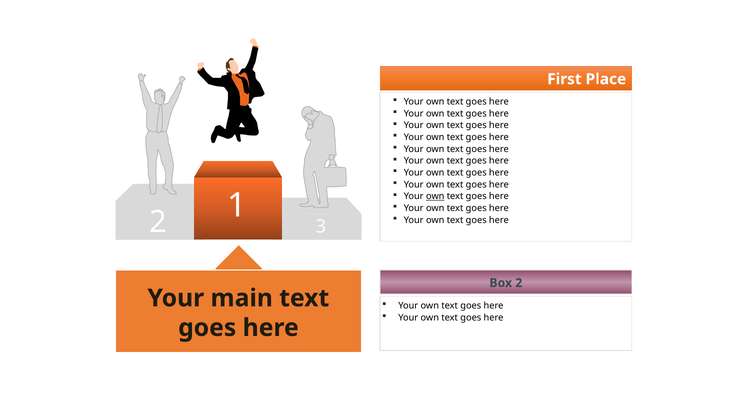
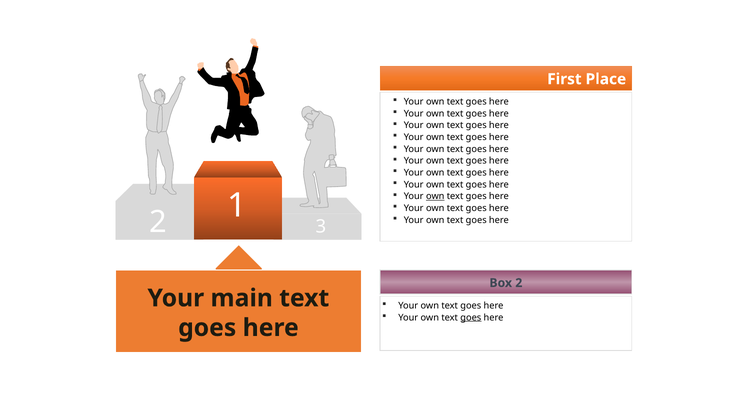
goes underline: none -> present (471, 318)
